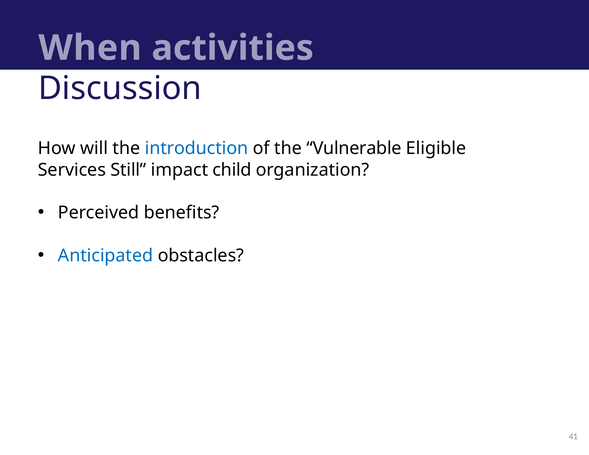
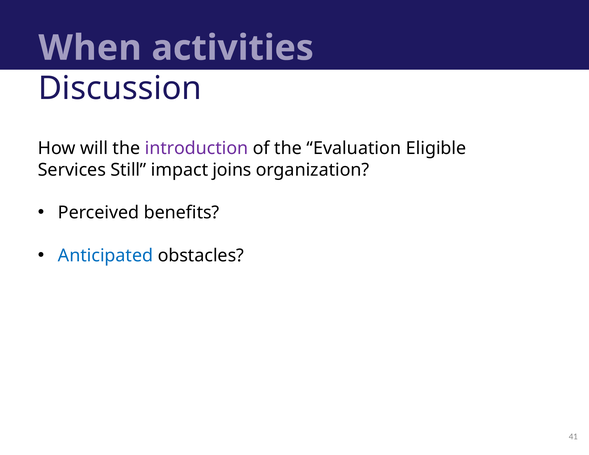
introduction colour: blue -> purple (197, 148)
Vulnerable: Vulnerable -> Evaluation (354, 148)
child: child -> joins (232, 170)
